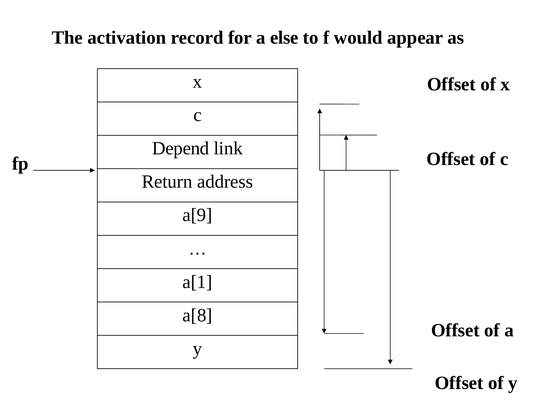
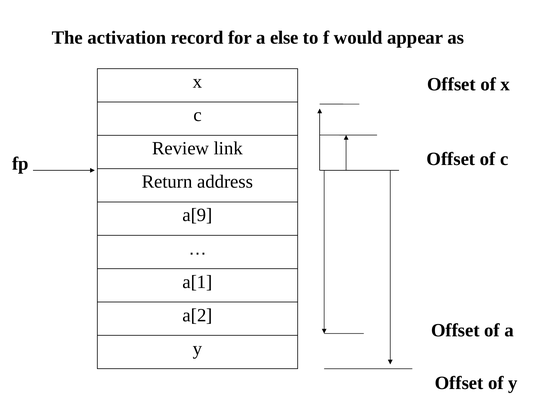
Depend: Depend -> Review (181, 148)
a[8: a[8 -> a[2 (198, 315)
